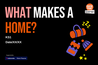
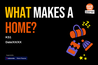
What colour: pink -> yellow (18, 13)
